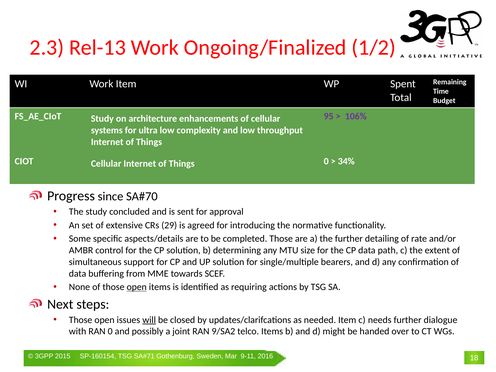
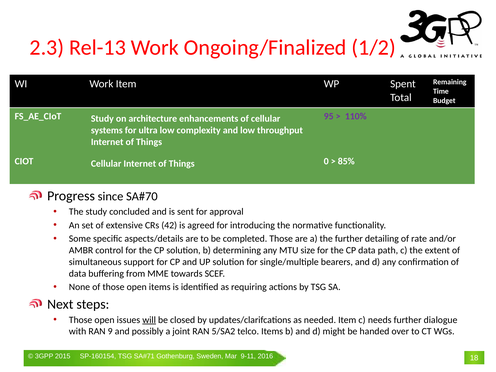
106%: 106% -> 110% (356, 116)
34%: 34% -> 85% (346, 161)
29: 29 -> 42 (169, 225)
open underline: present -> none (137, 287)
RAN 0: 0 -> 9 (110, 331)
9/SA2: 9/SA2 -> 5/SA2 (223, 331)
